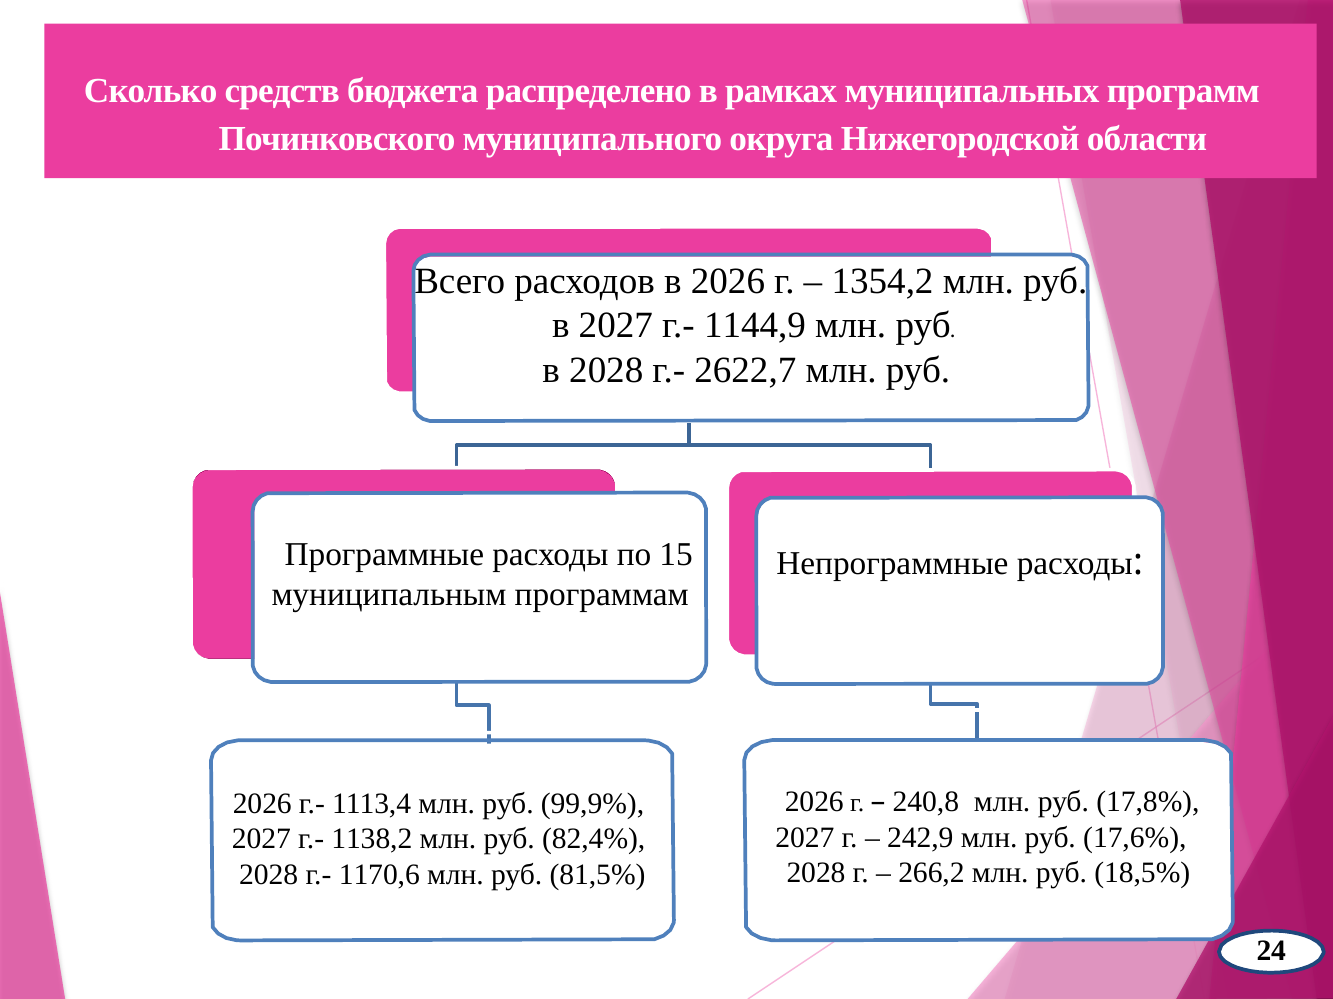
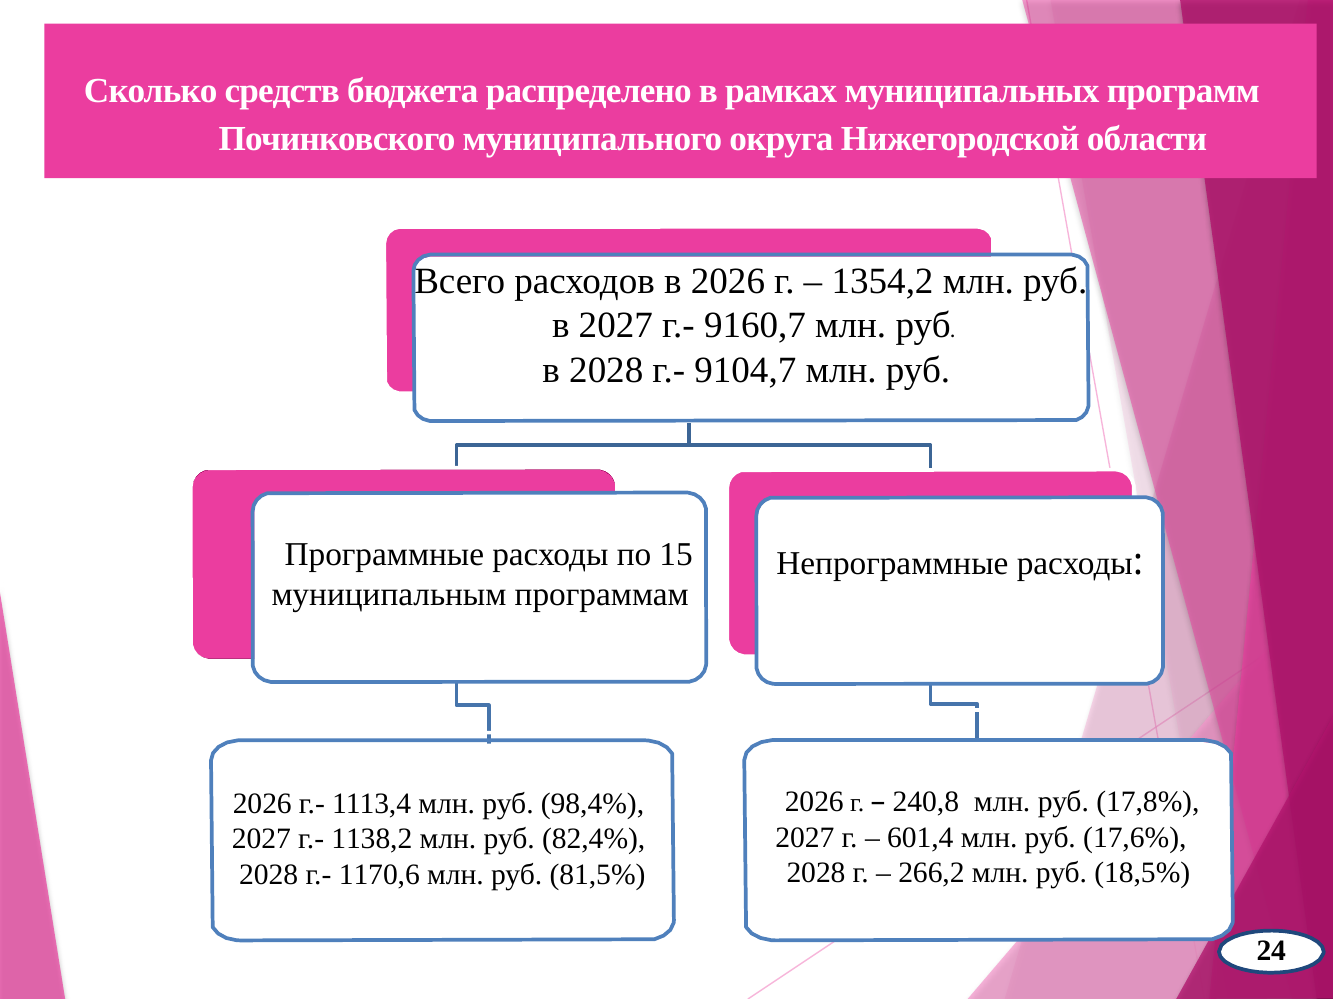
1144,9: 1144,9 -> 9160,7 (755, 326)
2622,7: 2622,7 -> 9104,7 (745, 370)
99,9%: 99,9% -> 98,4% (593, 804)
242,9: 242,9 -> 601,4 (920, 838)
